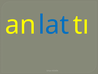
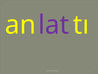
lat colour: blue -> purple (54, 25)
